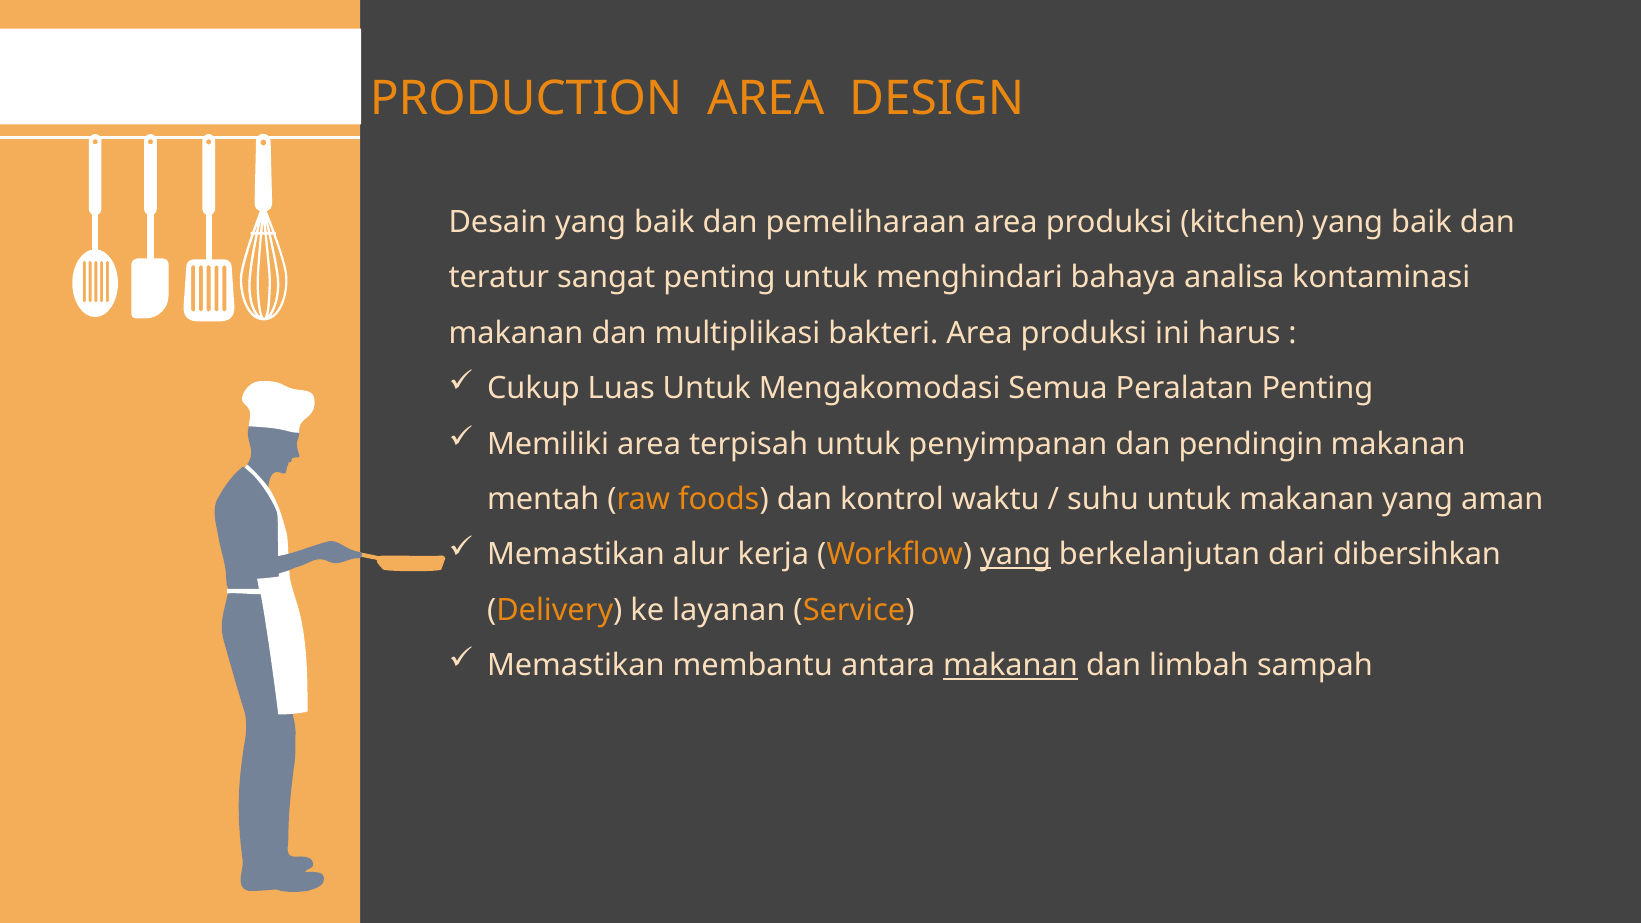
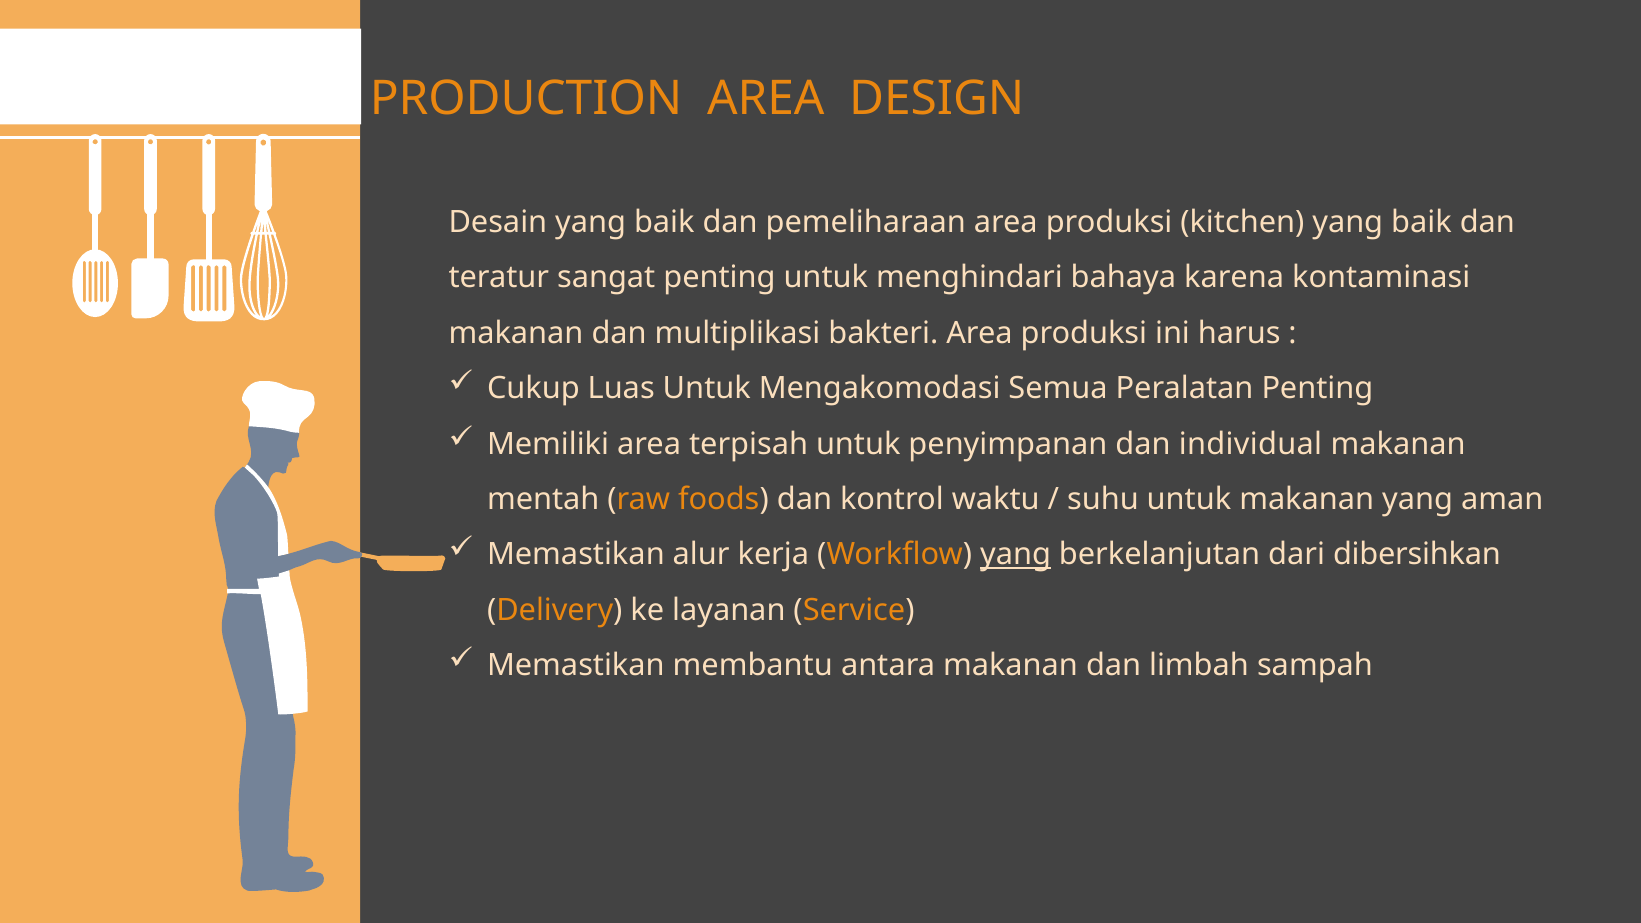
analisa: analisa -> karena (1234, 278)
pendingin: pendingin -> individual (1251, 444)
makanan underline: present -> none (1011, 665)
